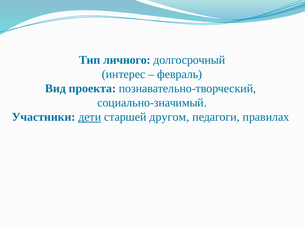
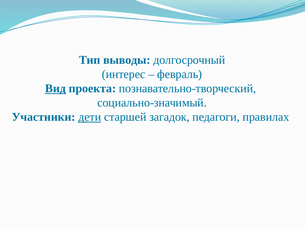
личного: личного -> выводы (127, 60)
Вид underline: none -> present (55, 88)
другом: другом -> загадок (169, 117)
